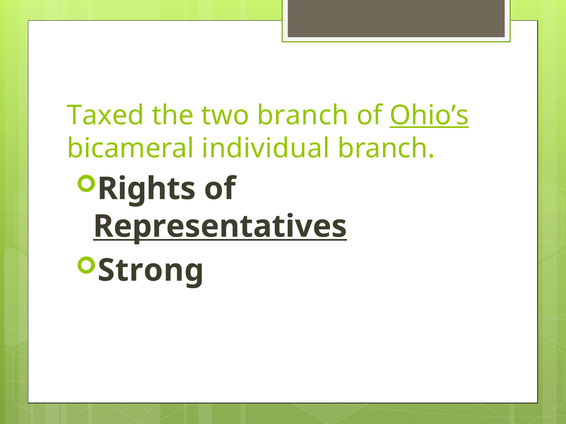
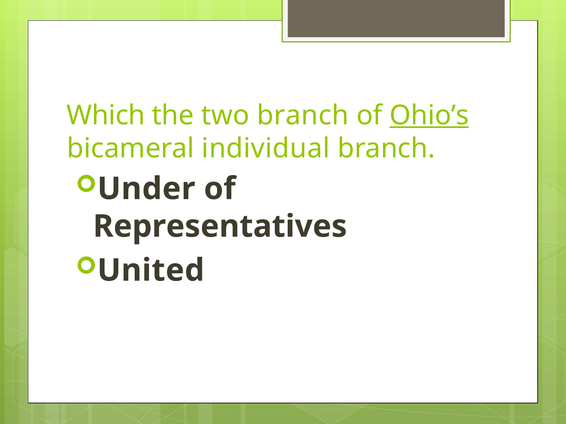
Taxed: Taxed -> Which (106, 116)
Rights: Rights -> Under (146, 189)
Representatives underline: present -> none (220, 227)
Strong: Strong -> United (151, 271)
